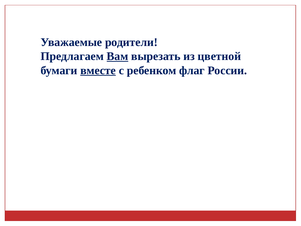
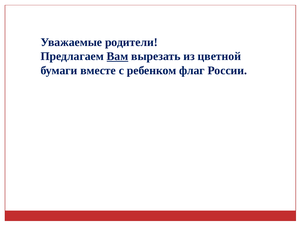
вместе underline: present -> none (98, 70)
